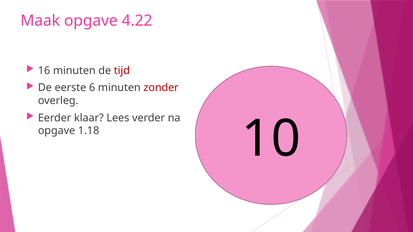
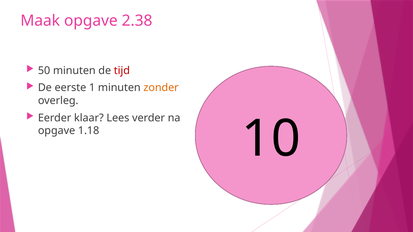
4.22: 4.22 -> 2.38 (137, 21)
16: 16 -> 50 (44, 71)
6: 6 -> 1 (92, 88)
zonder colour: red -> orange (161, 88)
